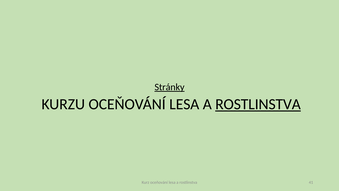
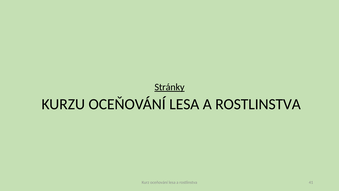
ROSTLINSTVA underline: present -> none (258, 104)
